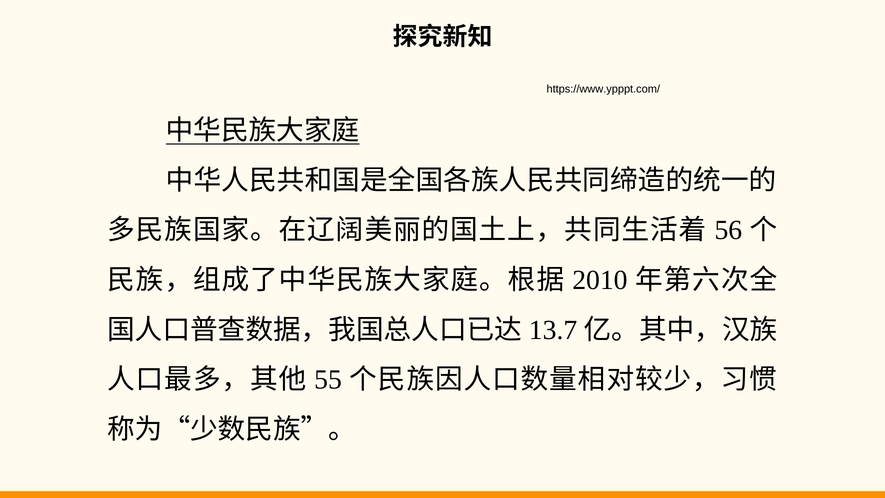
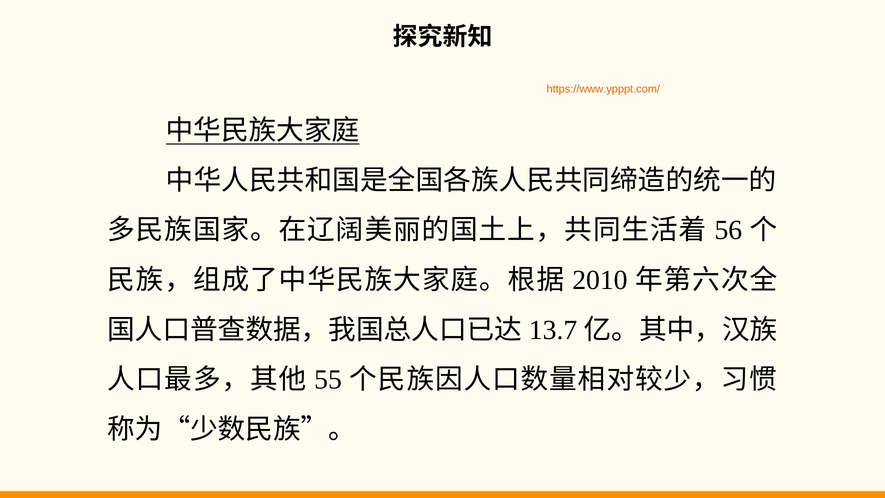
https://www.ypppt.com/ colour: black -> orange (603, 89)
